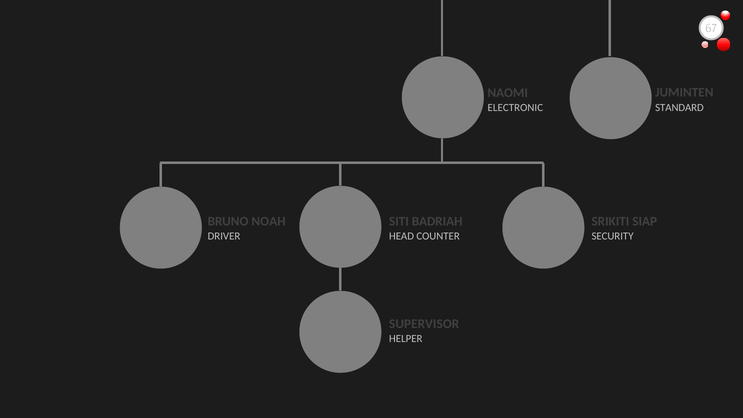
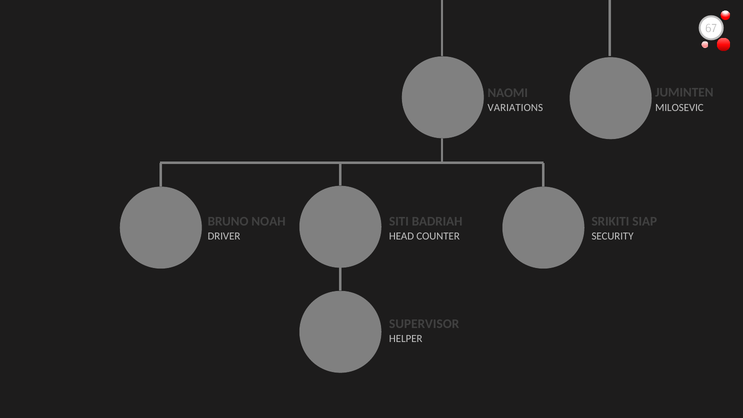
STANDARD: STANDARD -> MILOSEVIC (679, 107)
ELECTRONIC: ELECTRONIC -> VARIATIONS (515, 108)
